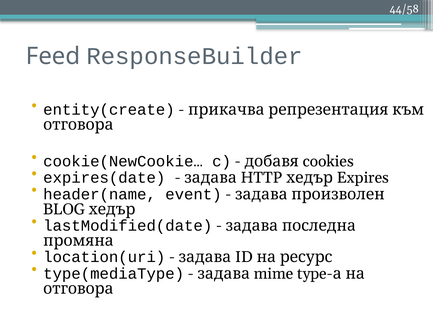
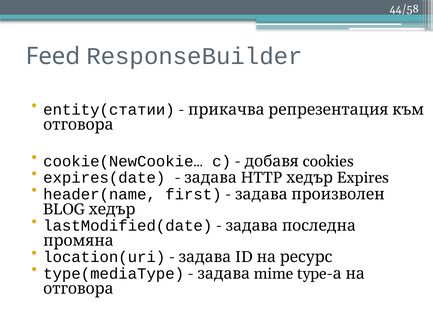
entity(create: entity(create -> entity(статии (109, 110)
event: event -> first (193, 194)
